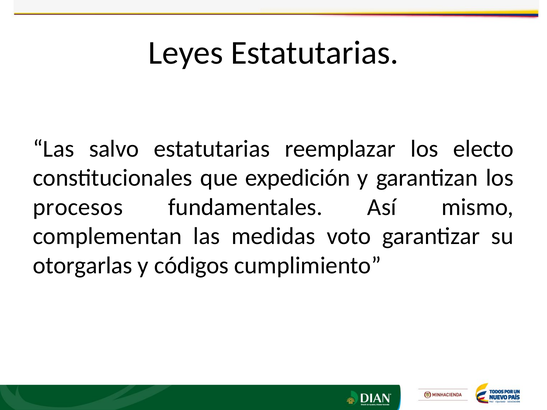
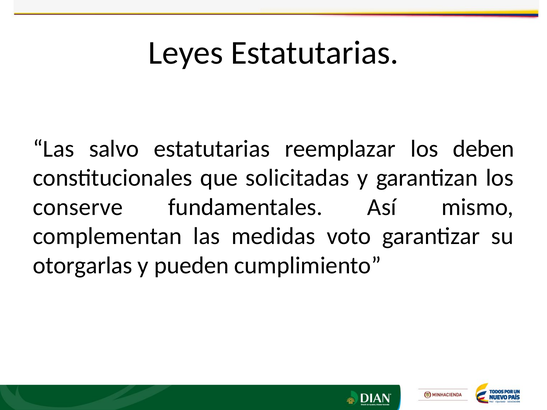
electo: electo -> deben (484, 149)
expedición: expedición -> solicitadas (297, 178)
procesos: procesos -> conserve (78, 207)
códigos: códigos -> pueden (192, 266)
